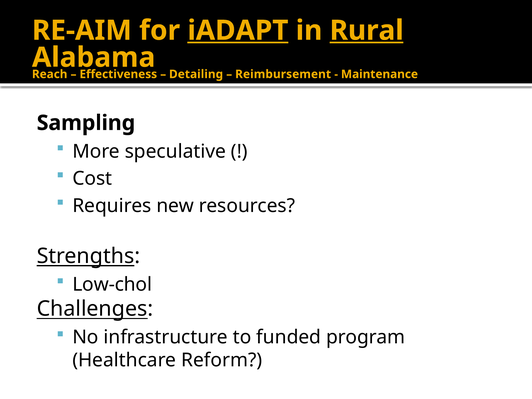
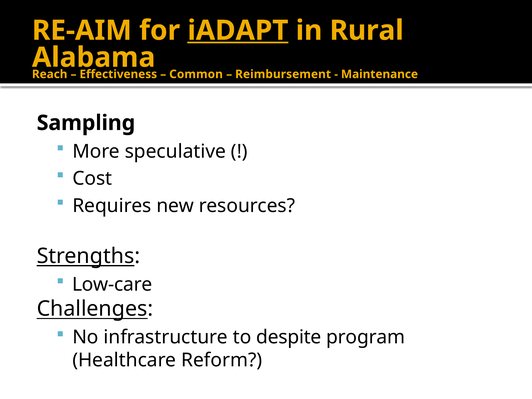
Rural underline: present -> none (367, 31)
Detailing: Detailing -> Common (196, 74)
Low-chol: Low-chol -> Low-care (112, 284)
funded: funded -> despite (289, 337)
